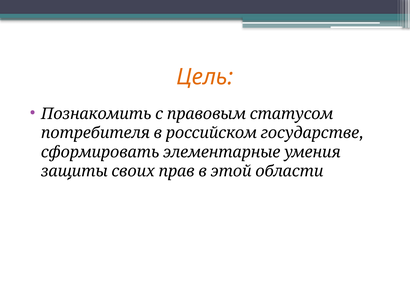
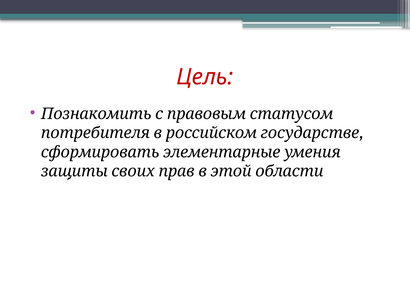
Цель colour: orange -> red (205, 77)
